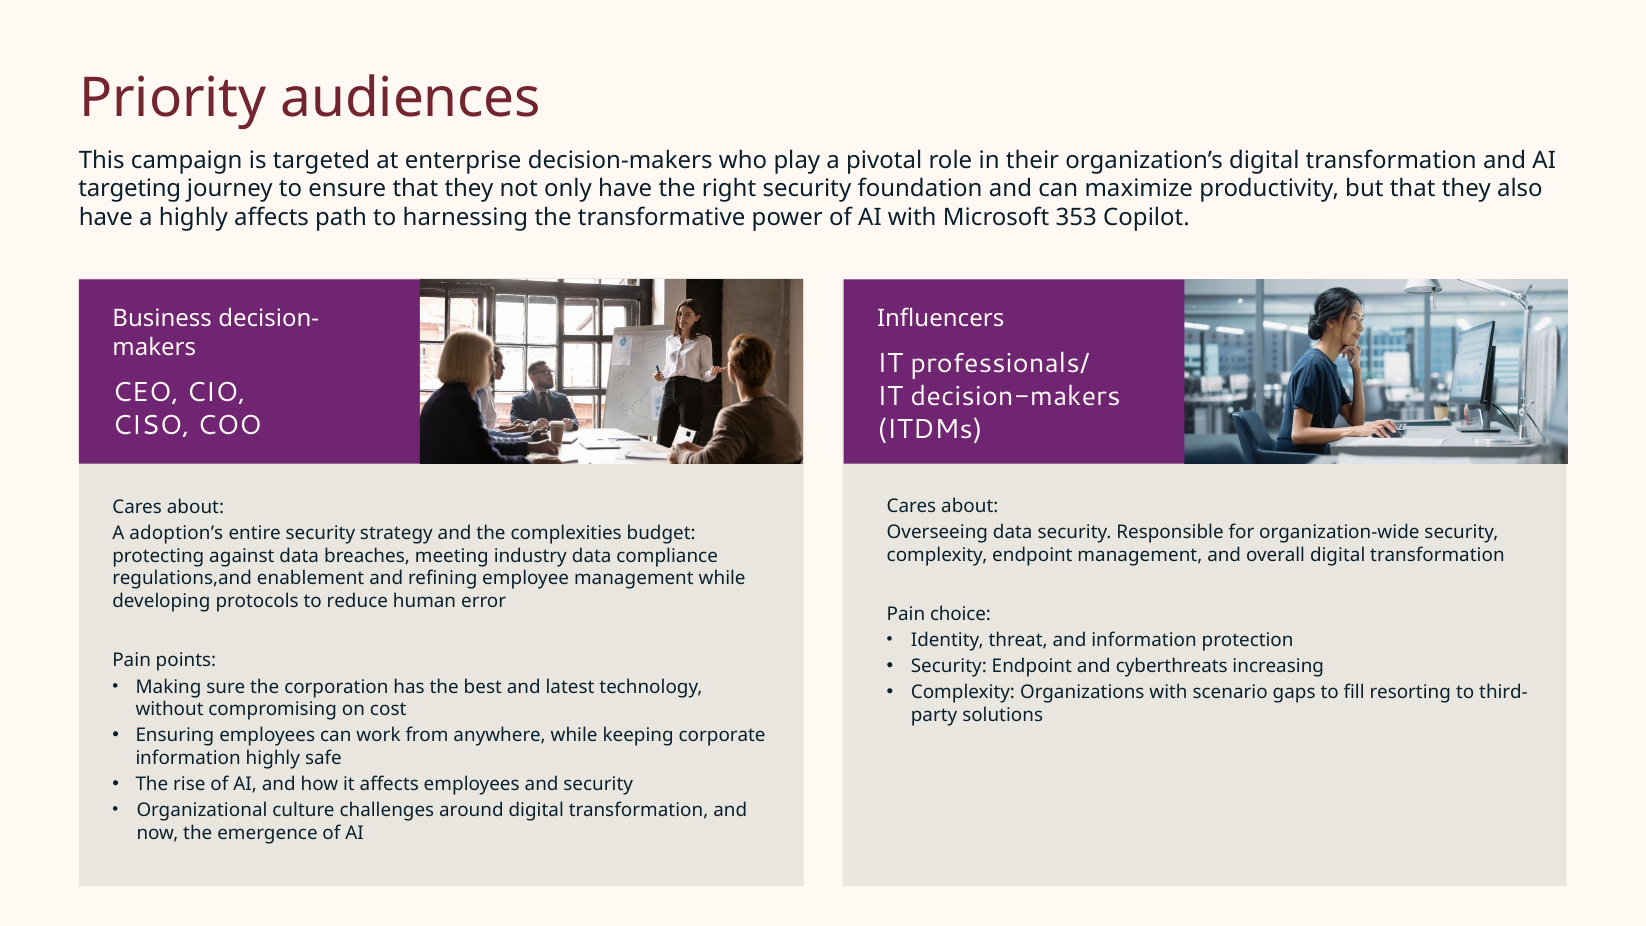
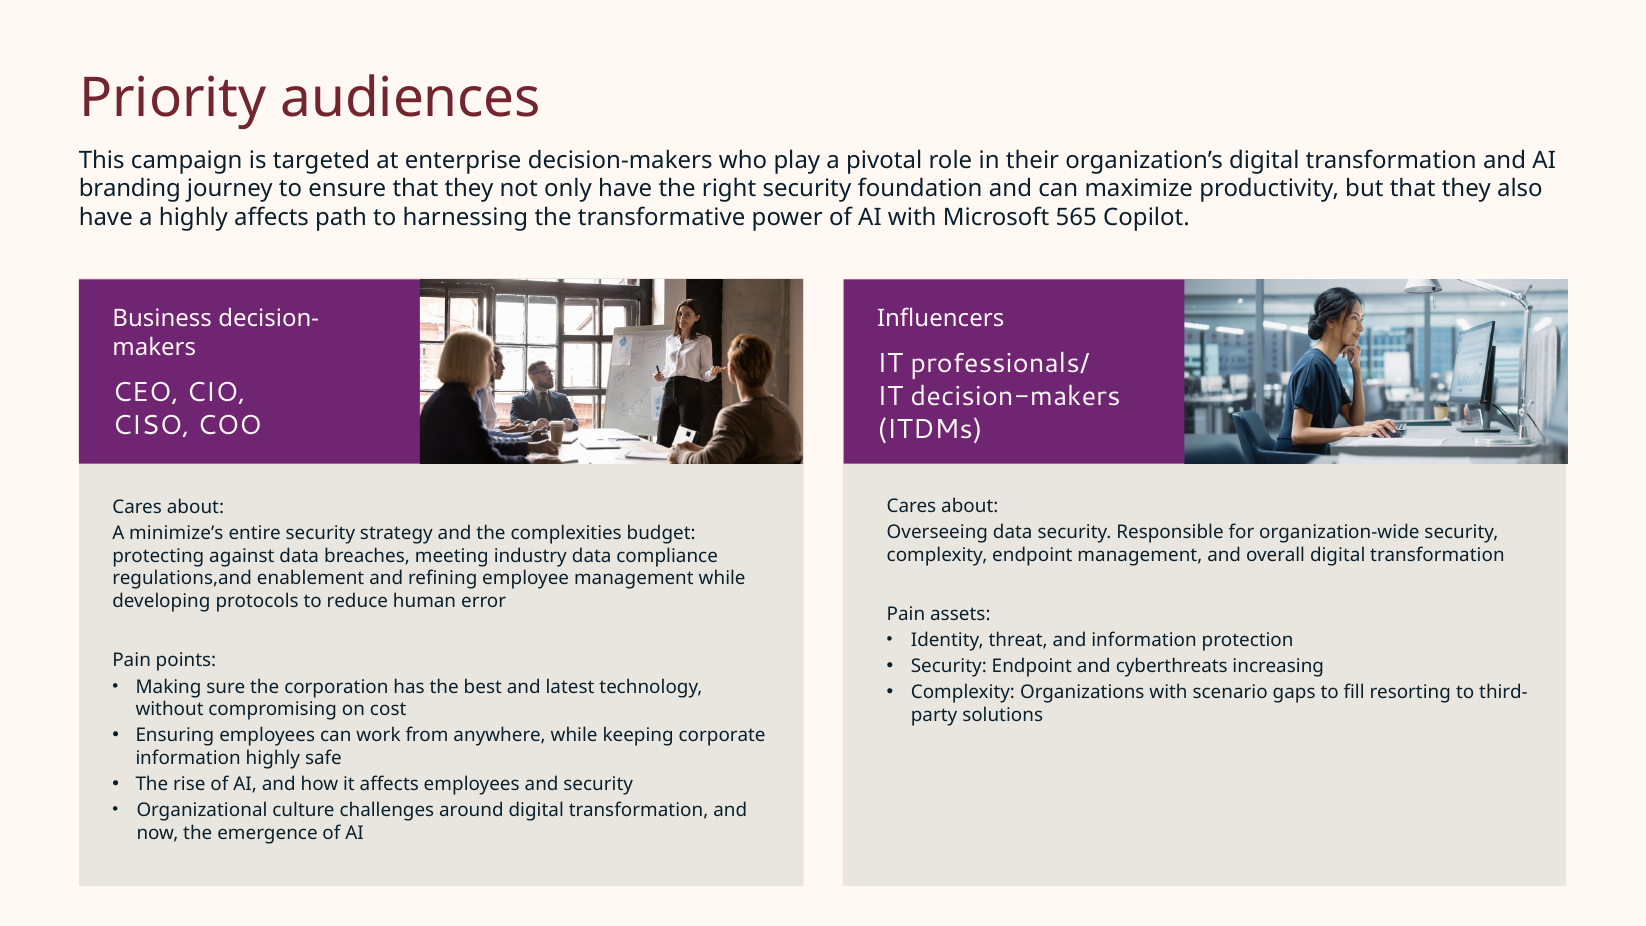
targeting: targeting -> branding (130, 189)
353: 353 -> 565 (1076, 218)
adoption’s: adoption’s -> minimize’s (176, 533)
choice: choice -> assets (960, 614)
